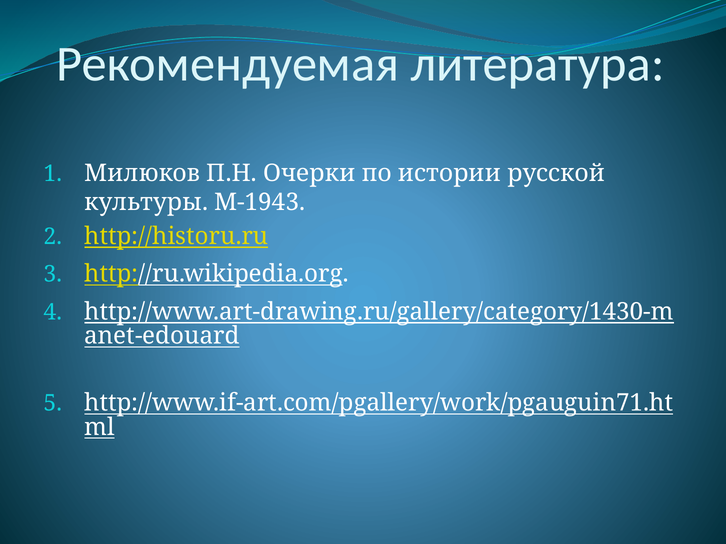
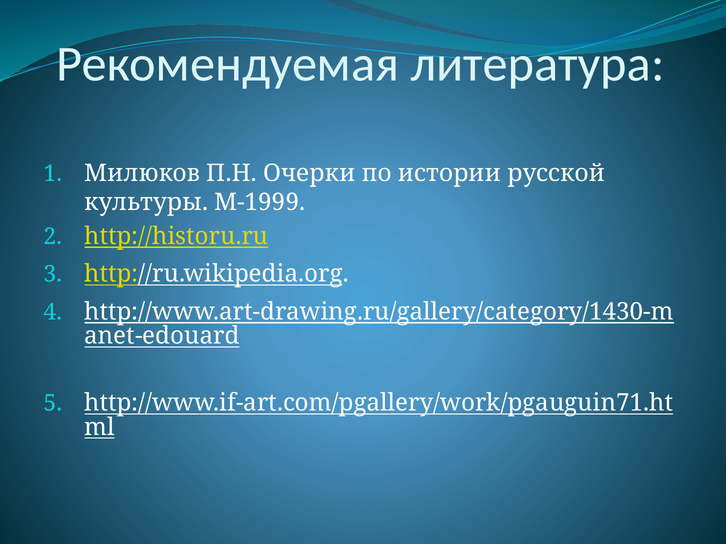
М-1943: М-1943 -> М-1999 (260, 202)
